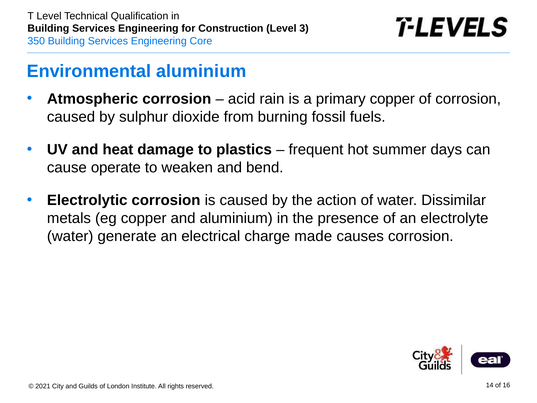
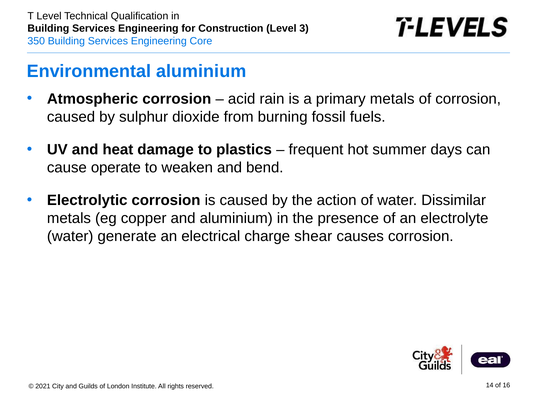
primary copper: copper -> metals (392, 99)
made: made -> shear (313, 236)
